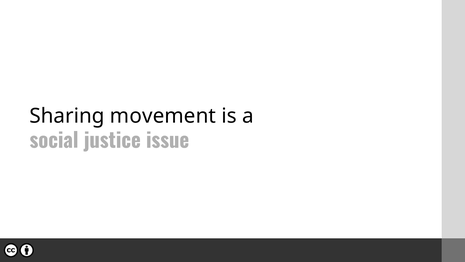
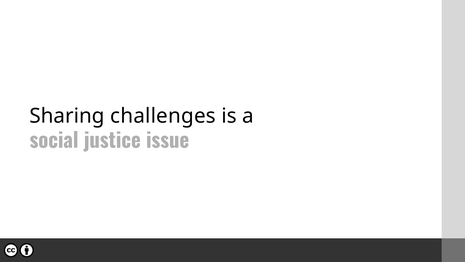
movement: movement -> challenges (163, 116)
